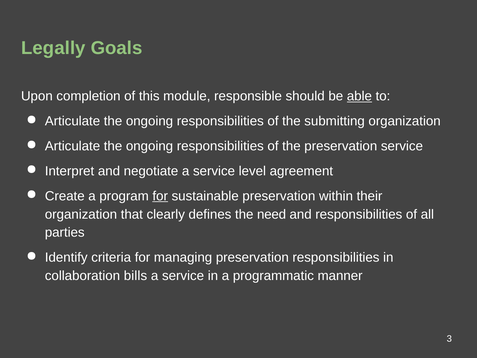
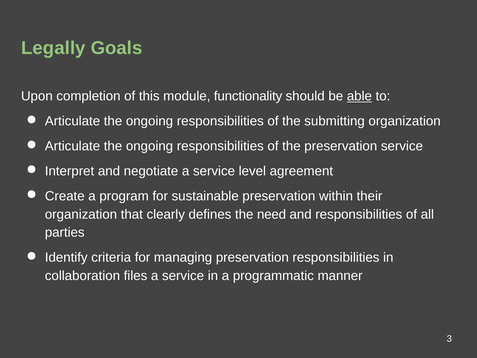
responsible: responsible -> functionality (248, 96)
for underline: present -> none (160, 196)
bills: bills -> files (136, 276)
